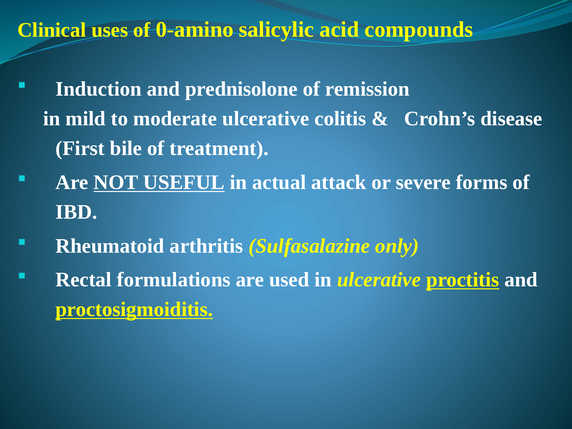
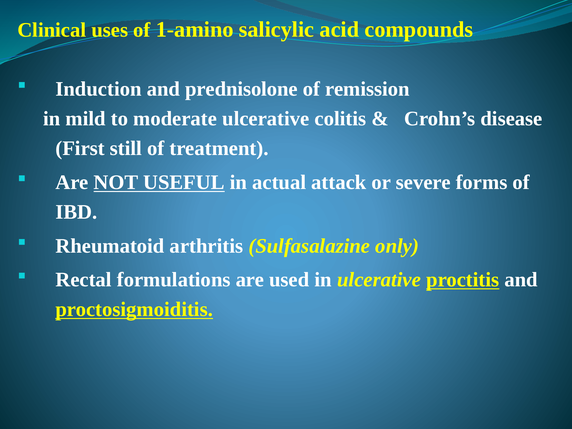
0-amino: 0-amino -> 1-amino (195, 30)
bile: bile -> still (126, 148)
